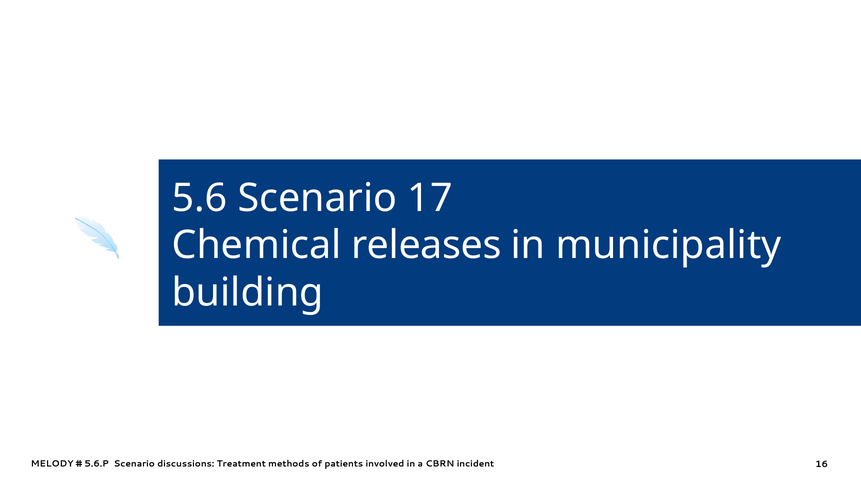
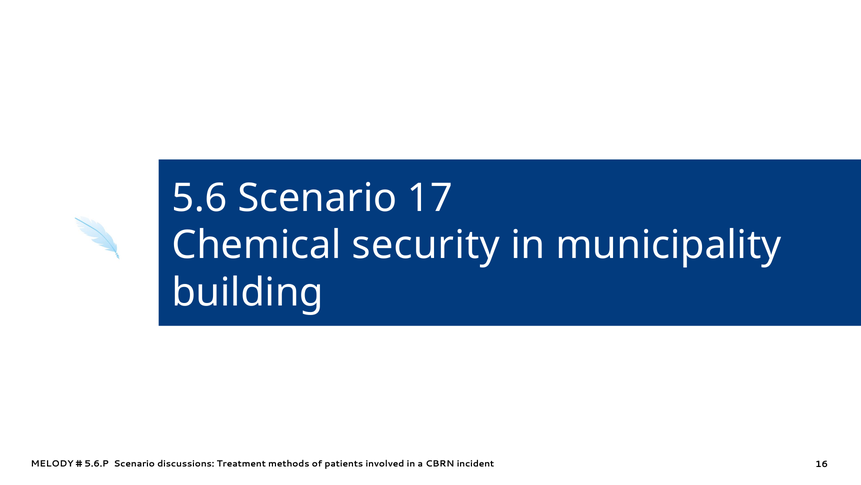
releases: releases -> security (426, 245)
